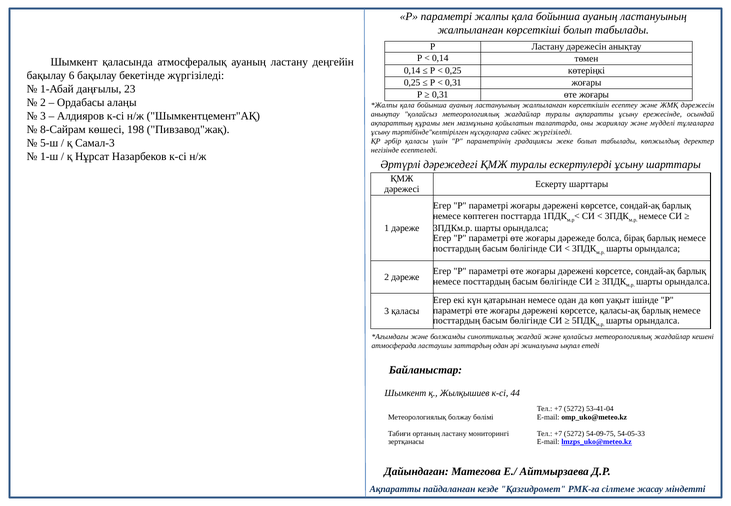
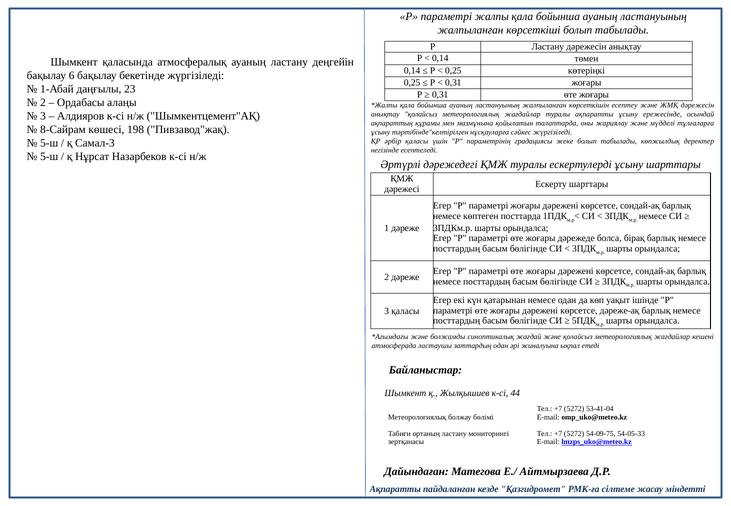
1-ш: 1-ш -> 5-ш (49, 156)
қаласы-ақ: қаласы-ақ -> дәреже-ақ (620, 310)
